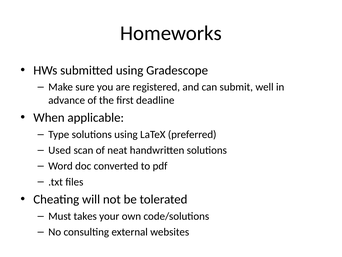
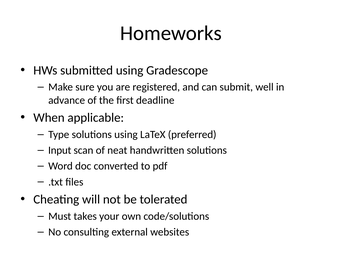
Used: Used -> Input (60, 150)
